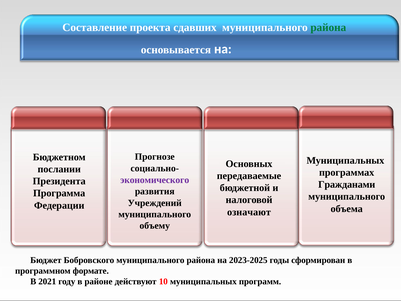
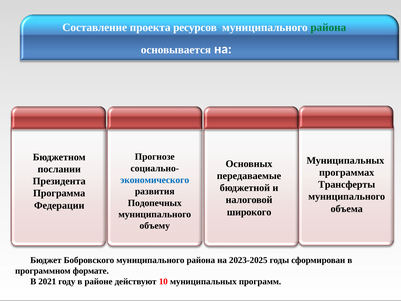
сдавших: сдавших -> ресурсов (195, 28)
экономического colour: purple -> blue (155, 180)
Гражданами: Гражданами -> Трансферты (347, 184)
Учреждений: Учреждений -> Подопечных (155, 203)
означают: означают -> широкого (249, 212)
